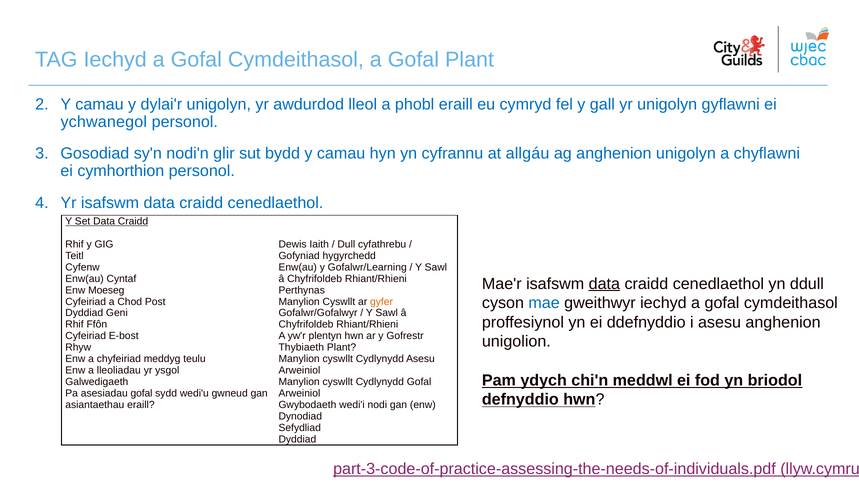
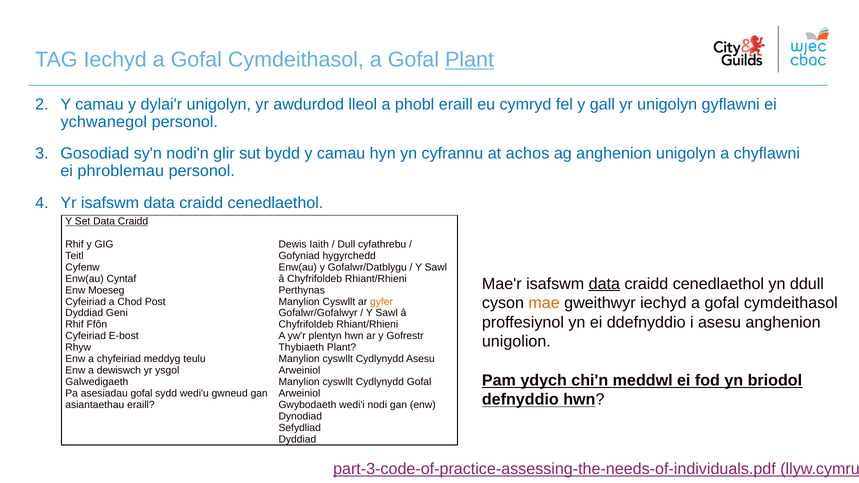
Plant underline: none -> present (470, 60)
allgáu: allgáu -> achos (527, 154)
cymhorthion: cymhorthion -> phroblemau (121, 171)
Gofalwr/Learning: Gofalwr/Learning -> Gofalwr/Datblygu (367, 267)
mae colour: blue -> orange (544, 303)
lleoliadau: lleoliadau -> dewiswch (119, 371)
